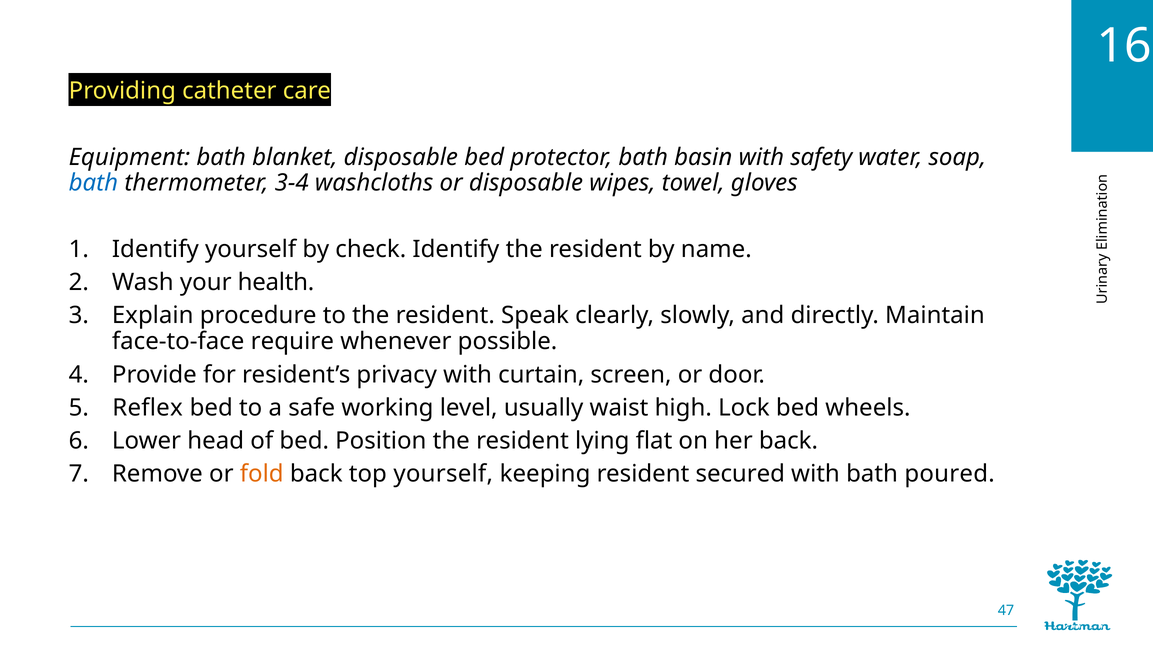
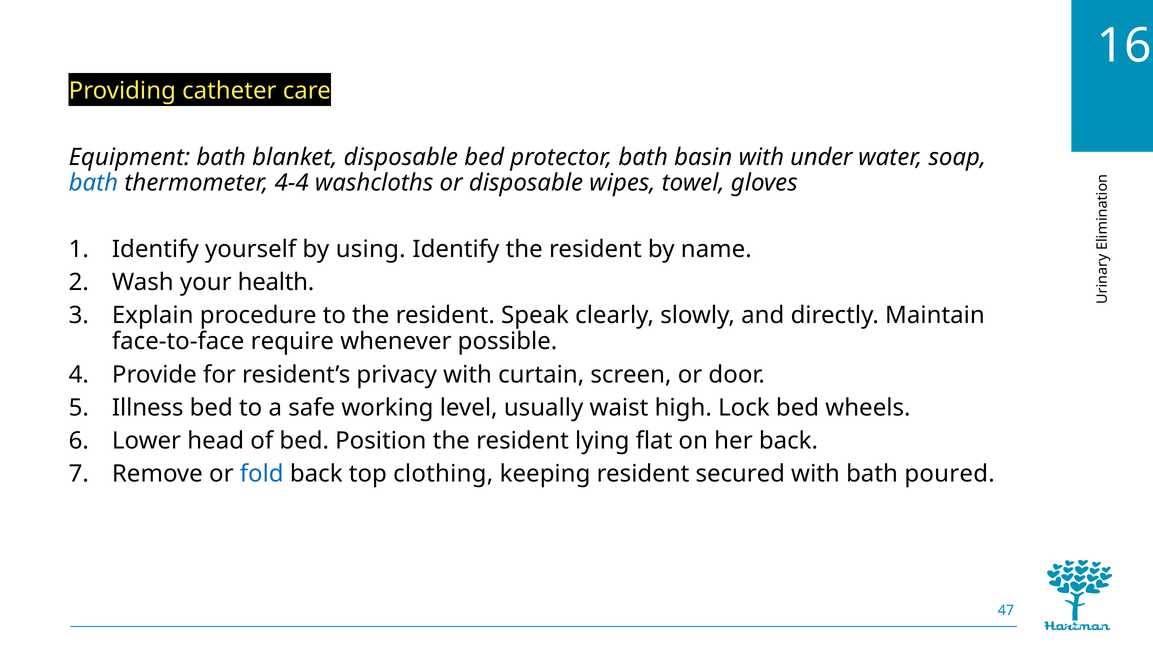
safety: safety -> under (821, 157)
3-4: 3-4 -> 4-4 (292, 183)
check: check -> using (371, 250)
Reflex: Reflex -> Illness (148, 408)
fold colour: orange -> blue (262, 474)
top yourself: yourself -> clothing (443, 474)
